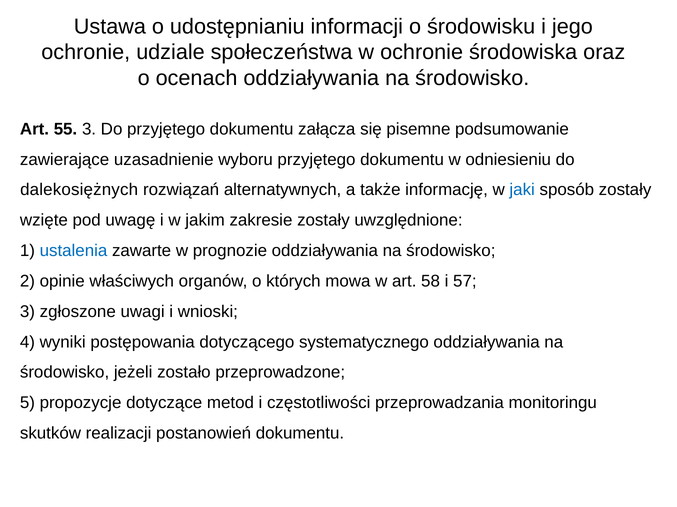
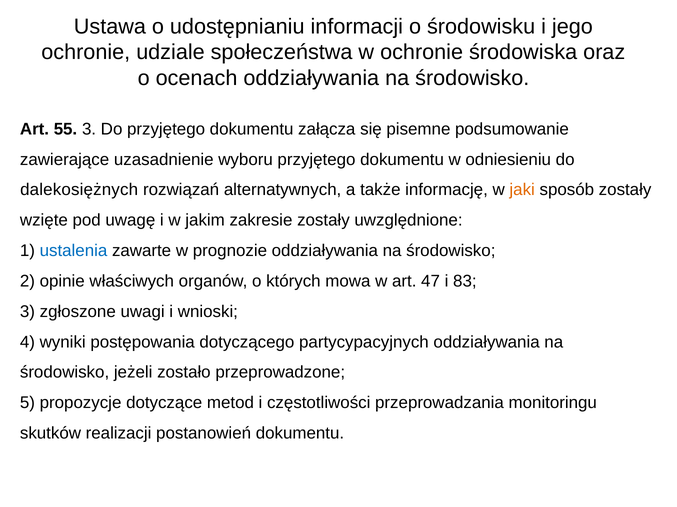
jaki colour: blue -> orange (522, 190)
58: 58 -> 47 (431, 282)
57: 57 -> 83 (465, 282)
systematycznego: systematycznego -> partycypacyjnych (364, 342)
